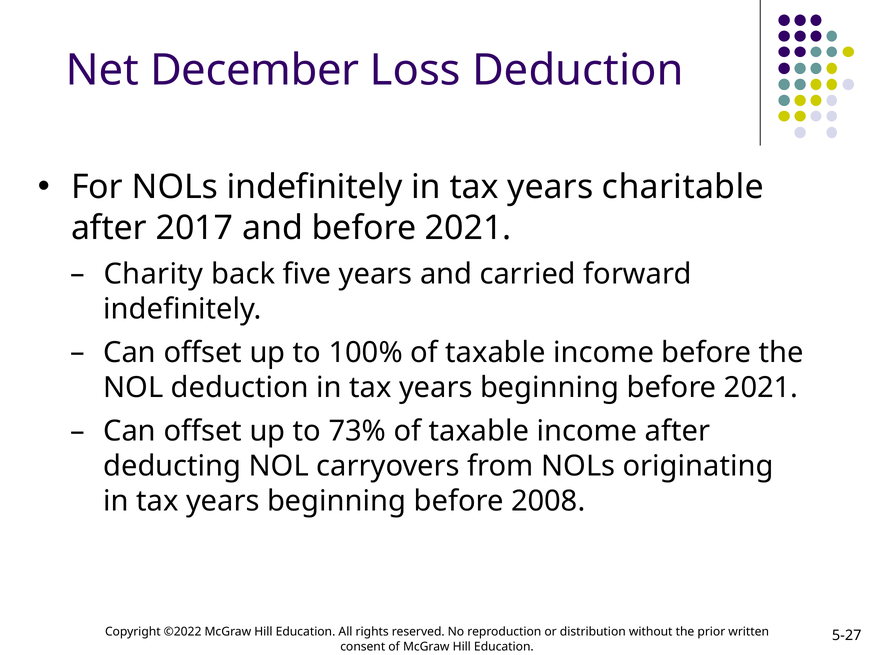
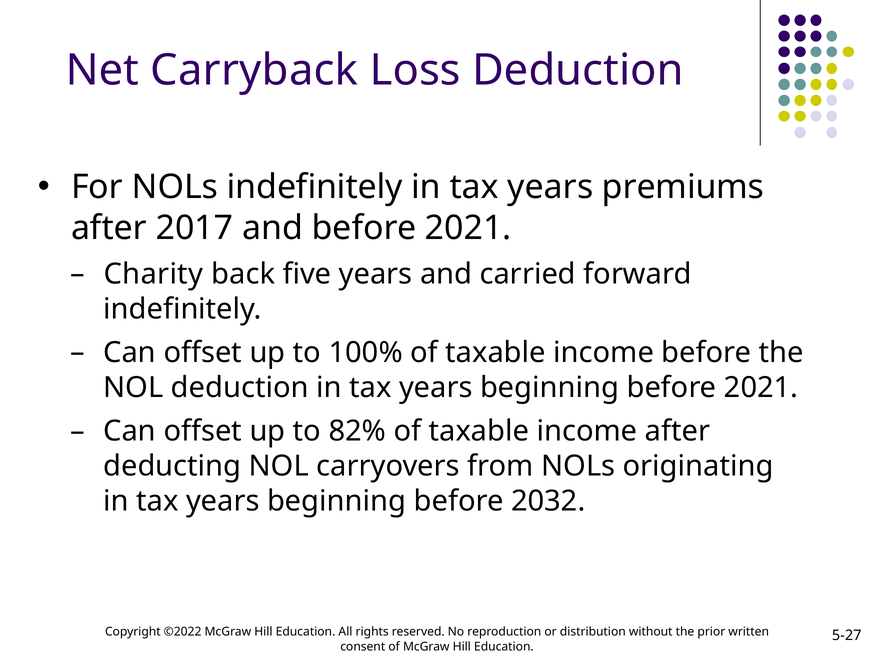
December: December -> Carryback (254, 70)
charitable: charitable -> premiums (683, 187)
73%: 73% -> 82% (357, 431)
2008: 2008 -> 2032 (548, 501)
